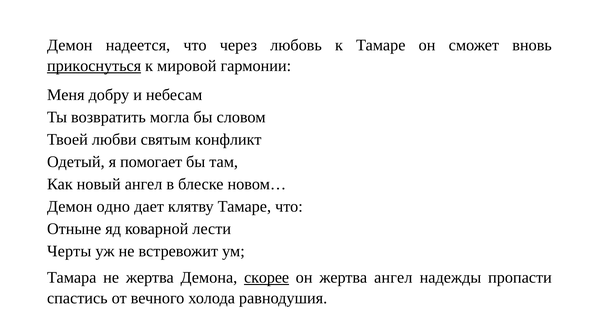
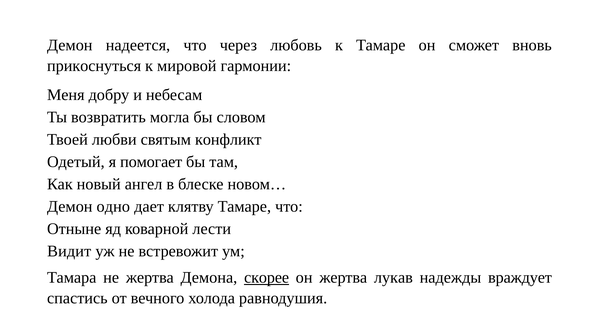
прикоснуться underline: present -> none (94, 66)
Черты: Черты -> Видит (69, 251)
жертва ангел: ангел -> лукав (393, 278)
пропасти: пропасти -> враждует (520, 278)
